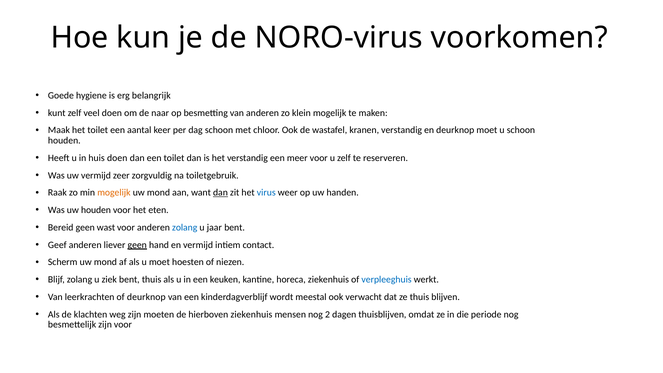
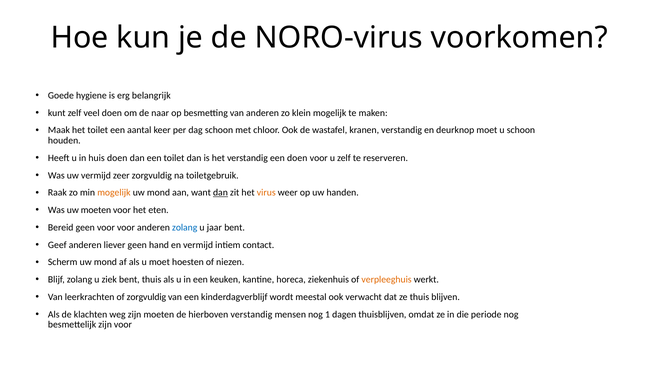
een meer: meer -> doen (297, 158)
virus colour: blue -> orange (266, 193)
uw houden: houden -> moeten (96, 210)
geen wast: wast -> voor (106, 227)
geen underline: present -> none (137, 245)
verpleeghuis colour: blue -> orange (387, 280)
of deurknop: deurknop -> zorgvuldig (146, 297)
hierboven ziekenhuis: ziekenhuis -> verstandig (251, 314)
2: 2 -> 1 (328, 314)
